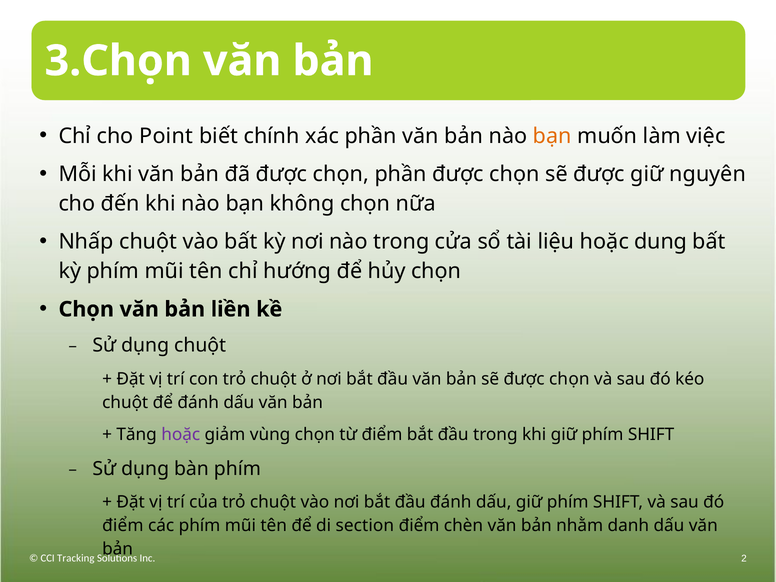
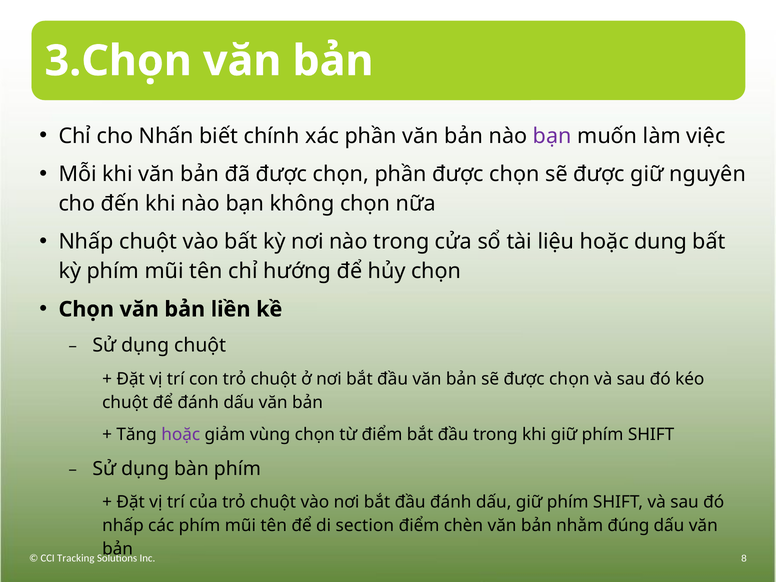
Point: Point -> Nhấn (166, 136)
bạn colour: orange -> purple (552, 136)
điểm: điểm -> nhấp (123, 525)
danh: danh -> đúng (628, 525)
2: 2 -> 8 (744, 558)
